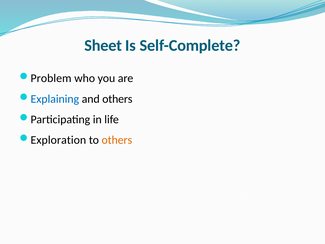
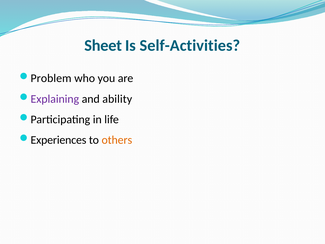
Self-Complete: Self-Complete -> Self-Activities (190, 46)
Explaining colour: blue -> purple (55, 99)
and others: others -> ability (117, 99)
Exploration: Exploration -> Experiences (58, 140)
